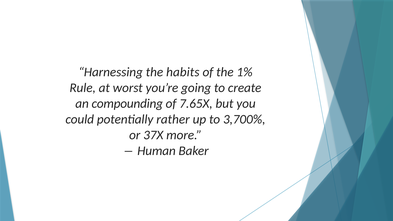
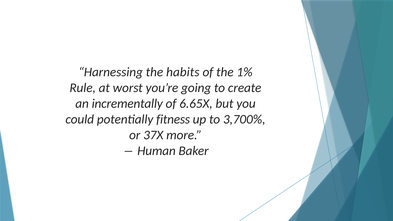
compounding: compounding -> incrementally (127, 104)
7.65X: 7.65X -> 6.65X (196, 104)
rather: rather -> fitness (173, 119)
